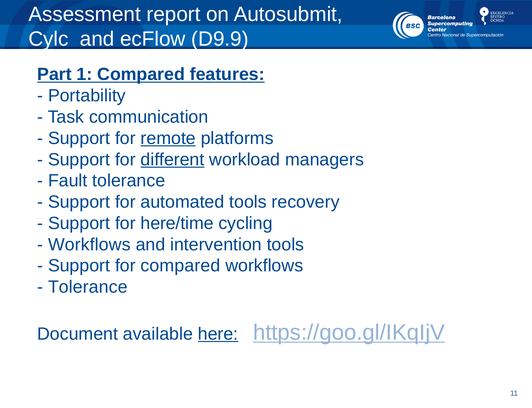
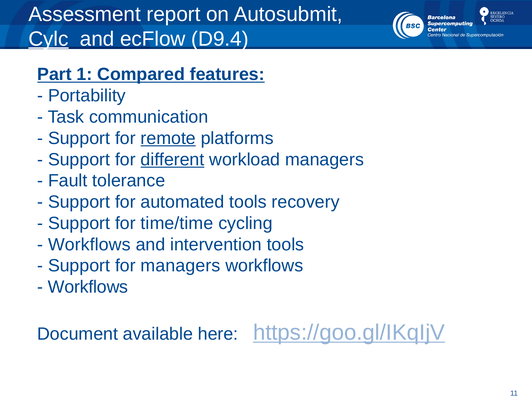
Cylc underline: none -> present (48, 39)
D9.9: D9.9 -> D9.4 (220, 39)
here/time: here/time -> time/time (177, 223)
for compared: compared -> managers (180, 266)
Tolerance: Tolerance -> Workflows (88, 287)
here underline: present -> none (218, 334)
